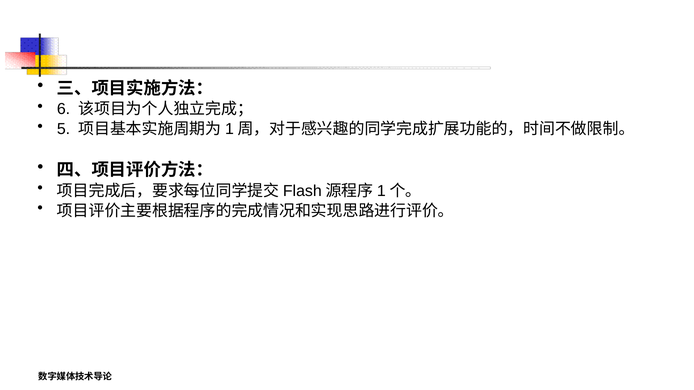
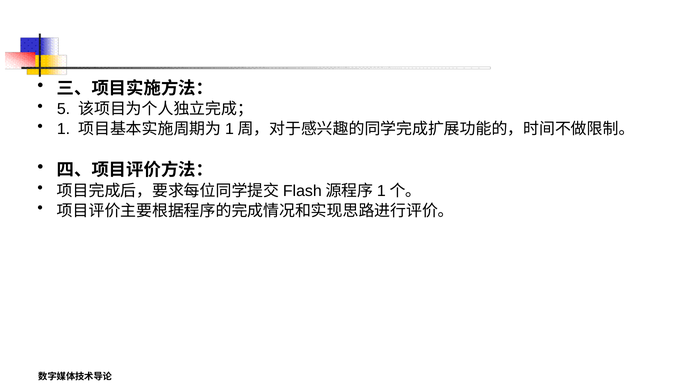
6: 6 -> 5 (64, 109)
5: 5 -> 1 (64, 129)
